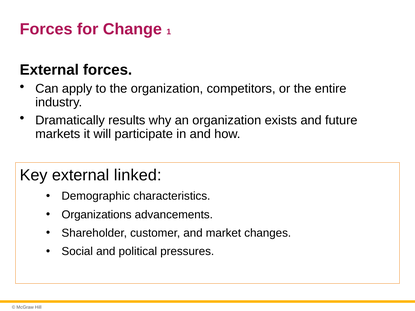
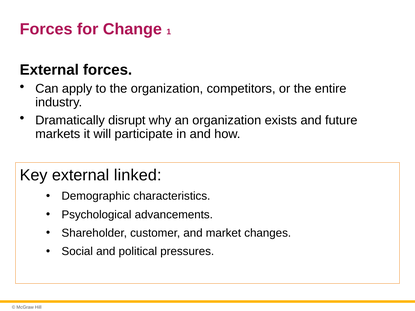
results: results -> disrupt (127, 120)
Organizations: Organizations -> Psychological (97, 215)
